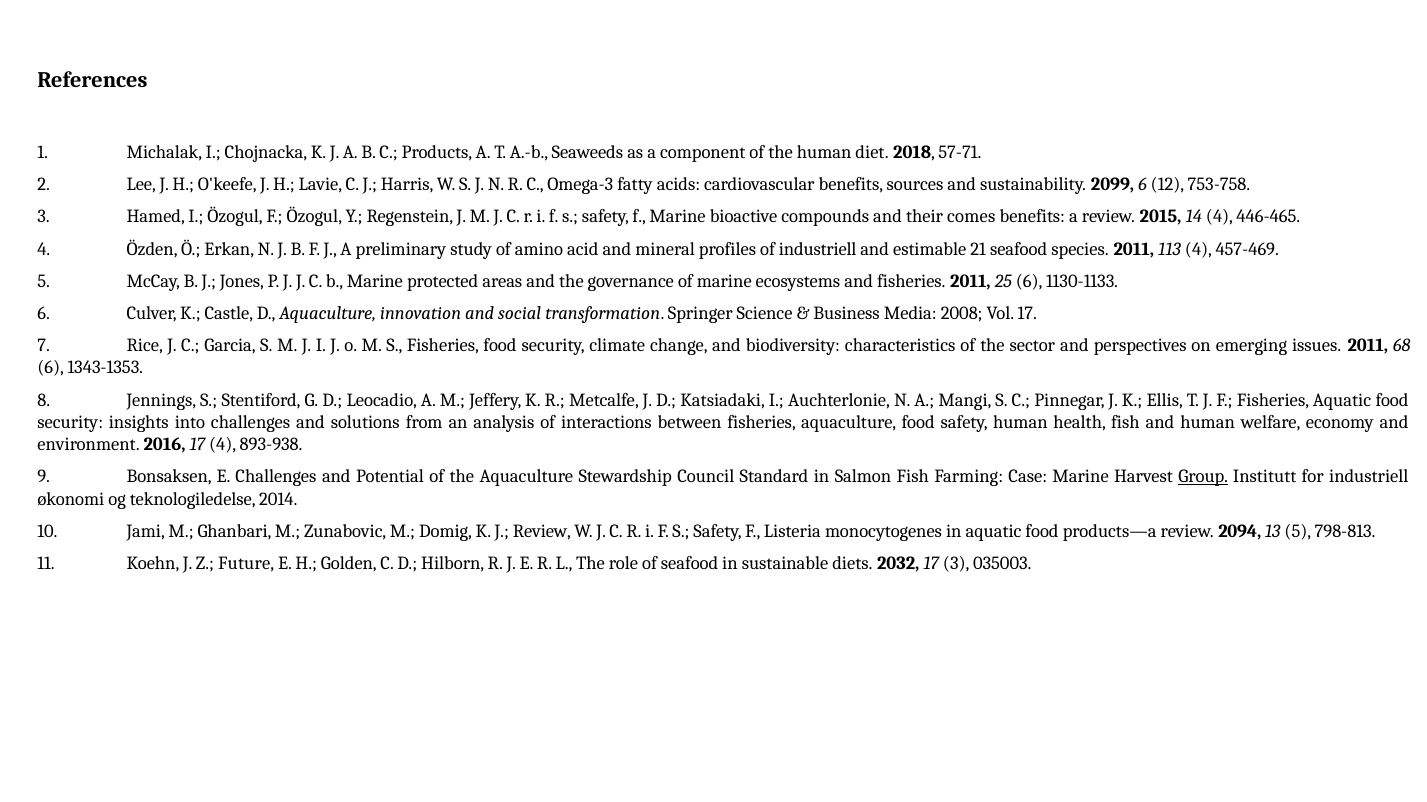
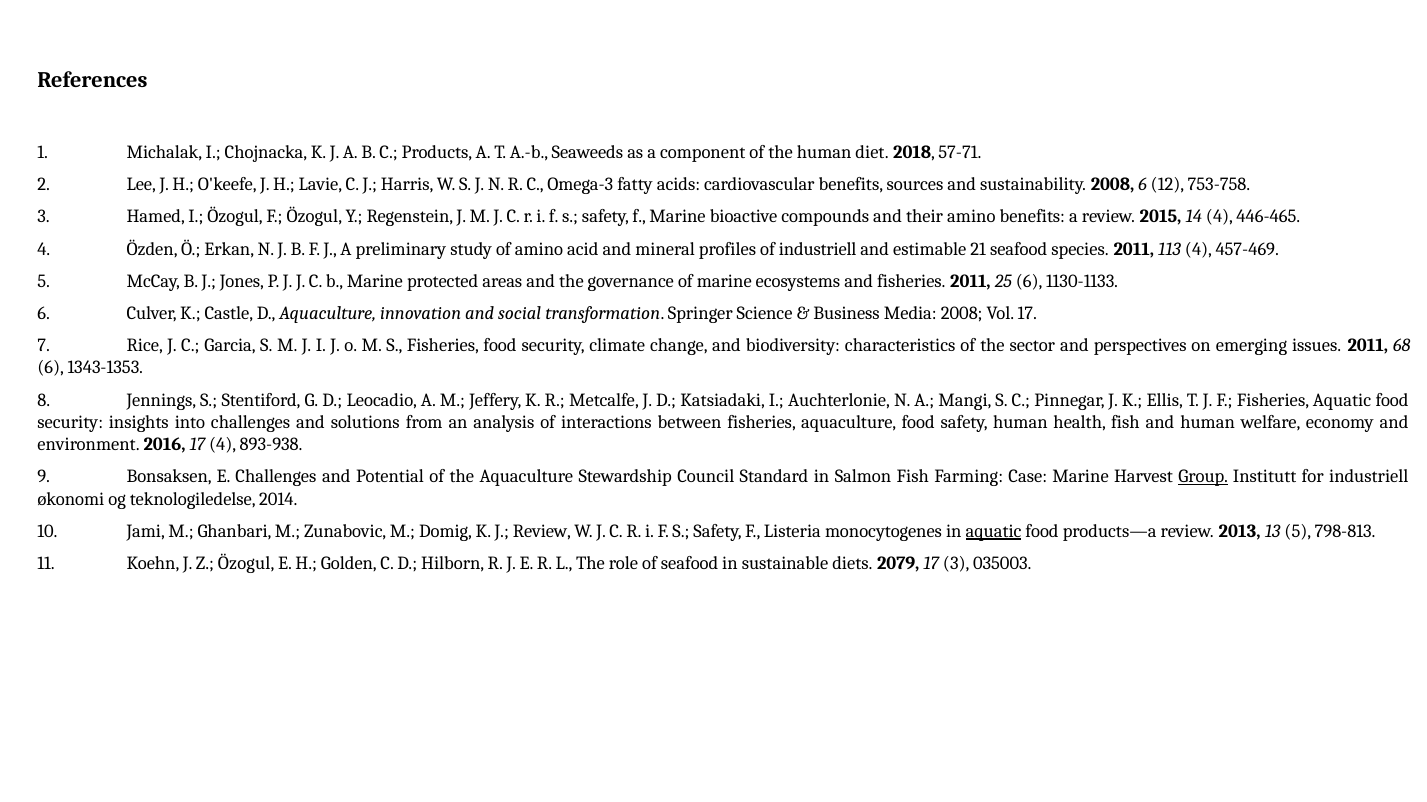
sustainability 2099: 2099 -> 2008 (1113, 185)
their comes: comes -> amino (971, 217)
aquatic underline: none -> present (994, 532)
2094: 2094 -> 2013 (1240, 532)
Z Future: Future -> Özogul (246, 564)
2032: 2032 -> 2079 (898, 564)
